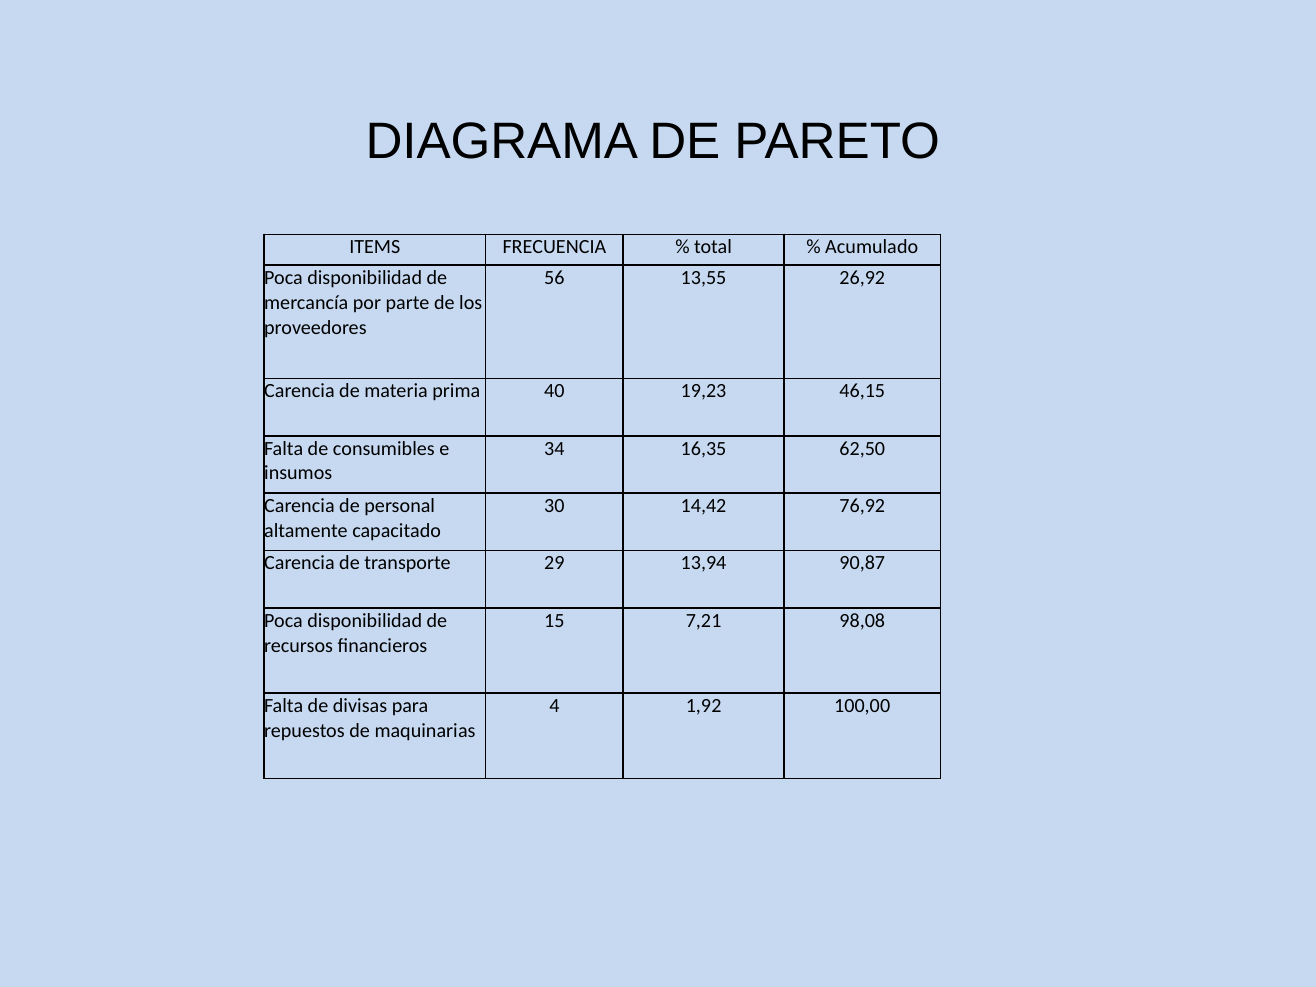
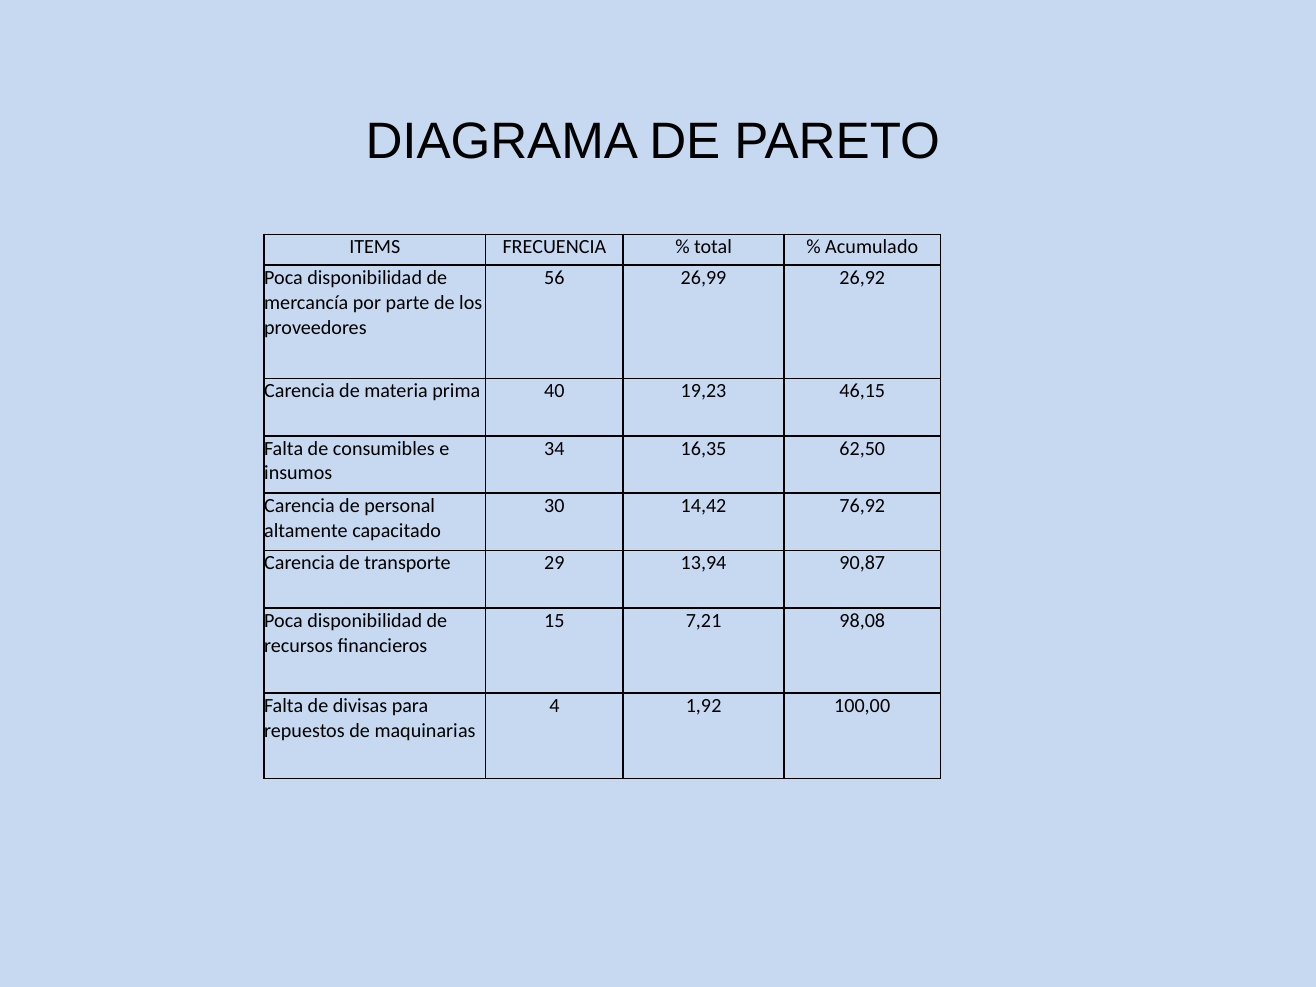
13,55: 13,55 -> 26,99 (704, 278)
